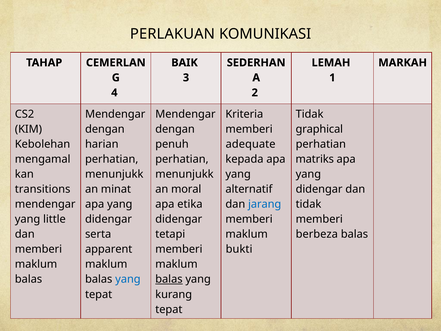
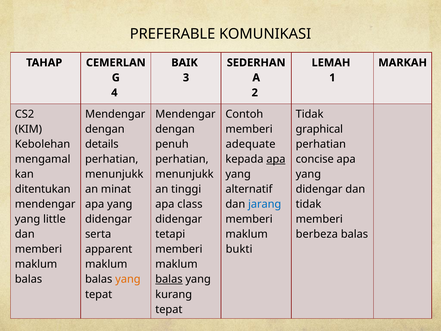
PERLAKUAN: PERLAKUAN -> PREFERABLE (173, 34)
Kriteria: Kriteria -> Contoh (244, 114)
harian: harian -> details (102, 144)
apa underline: none -> present (276, 159)
matriks: matriks -> concise (315, 159)
transitions: transitions -> ditentukan (43, 189)
moral: moral -> tinggi (186, 189)
etika: etika -> class (190, 204)
yang colour: blue -> orange (128, 279)
